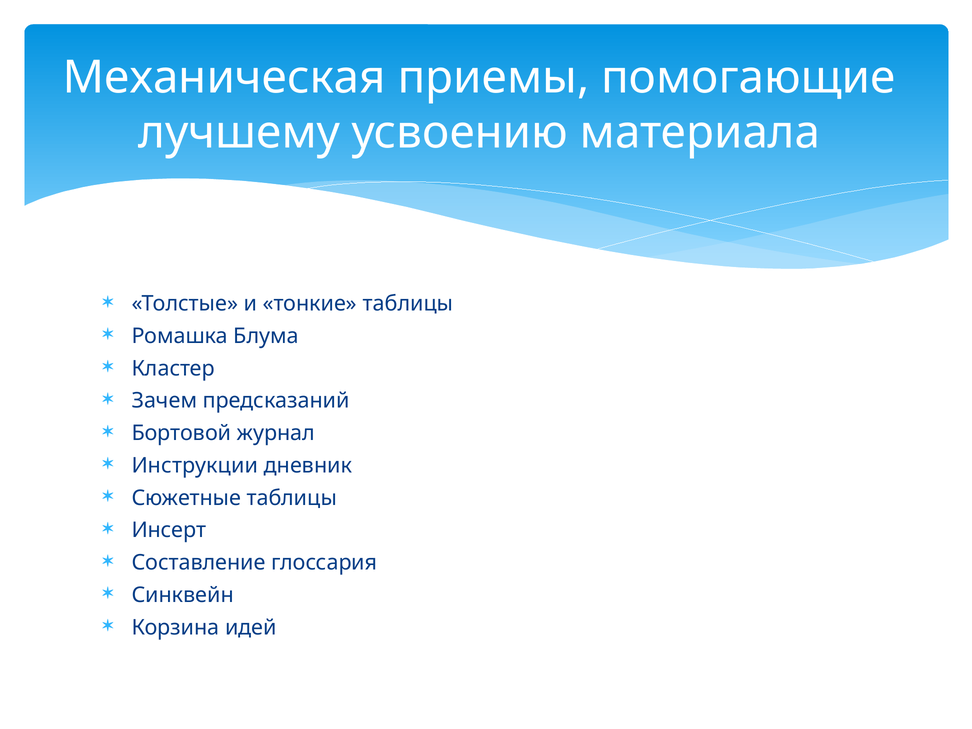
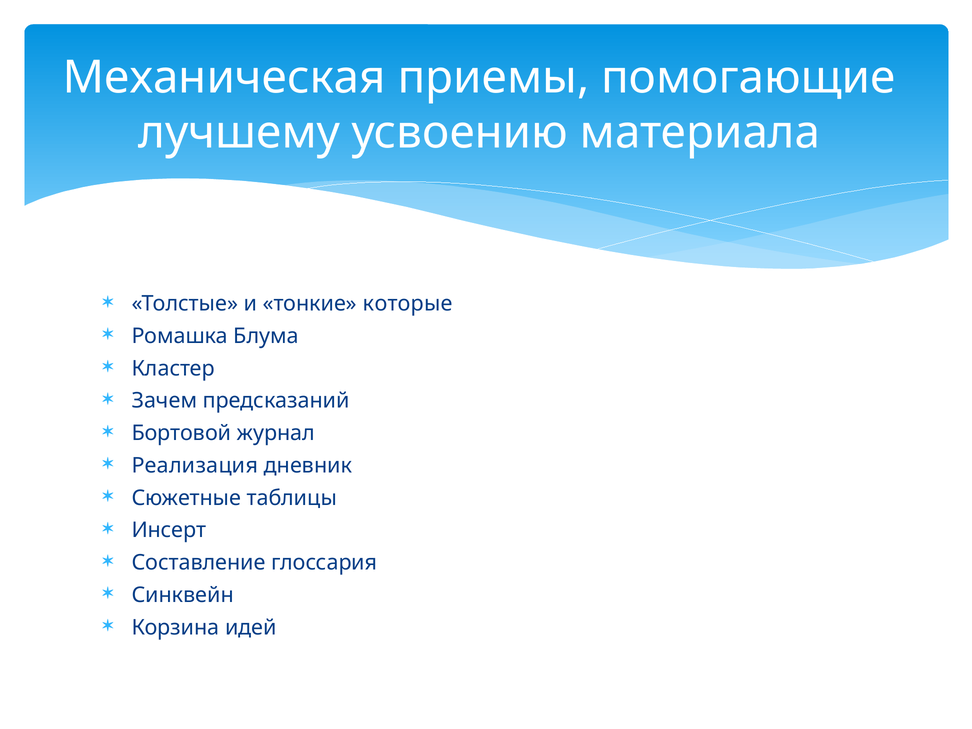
тонкие таблицы: таблицы -> которые (408, 304)
Инструкции: Инструкции -> Реализация (195, 466)
